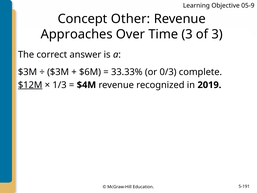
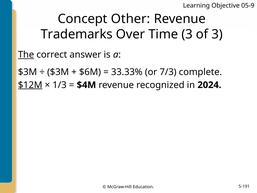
Approaches: Approaches -> Trademarks (77, 34)
The underline: none -> present (26, 55)
0/3: 0/3 -> 7/3 (168, 72)
2019: 2019 -> 2024 (209, 85)
